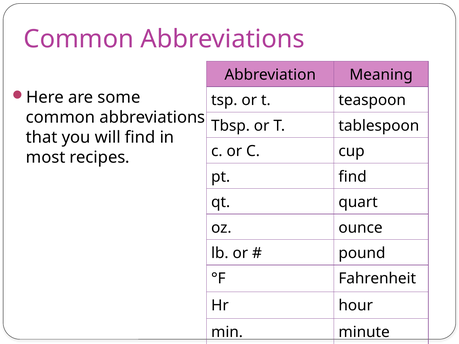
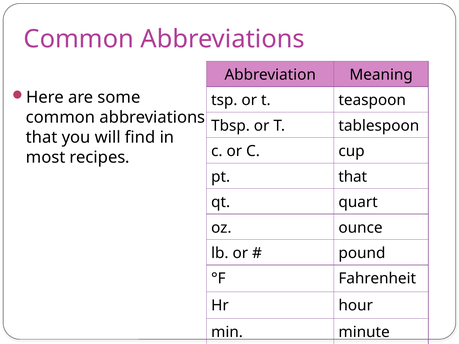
pt find: find -> that (353, 177)
